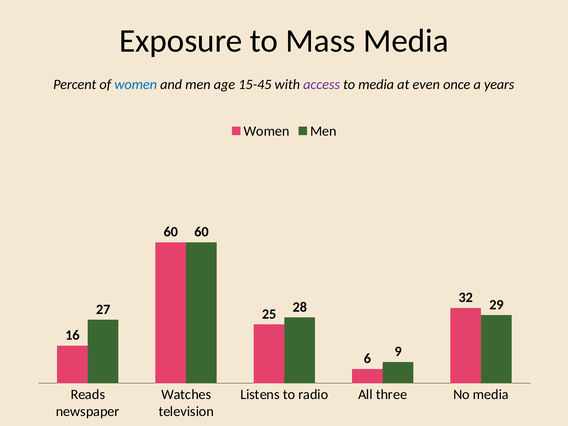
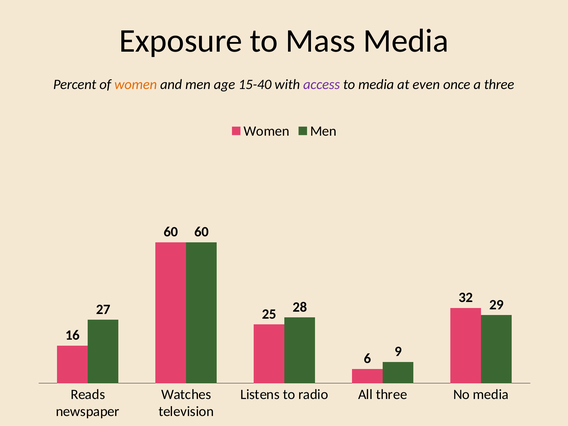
women colour: blue -> orange (136, 84)
15-45: 15-45 -> 15-40 (255, 84)
a years: years -> three (499, 84)
